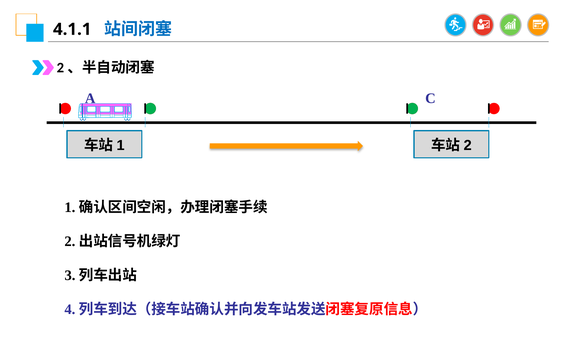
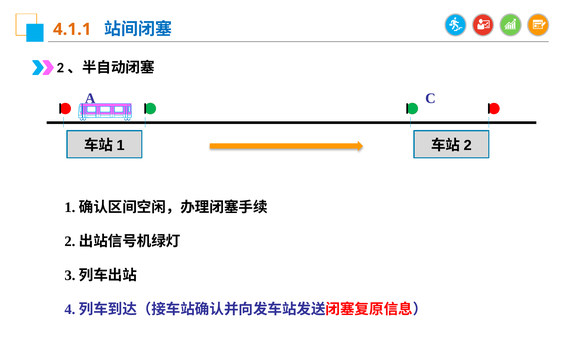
4.1.1 colour: black -> orange (72, 29)
